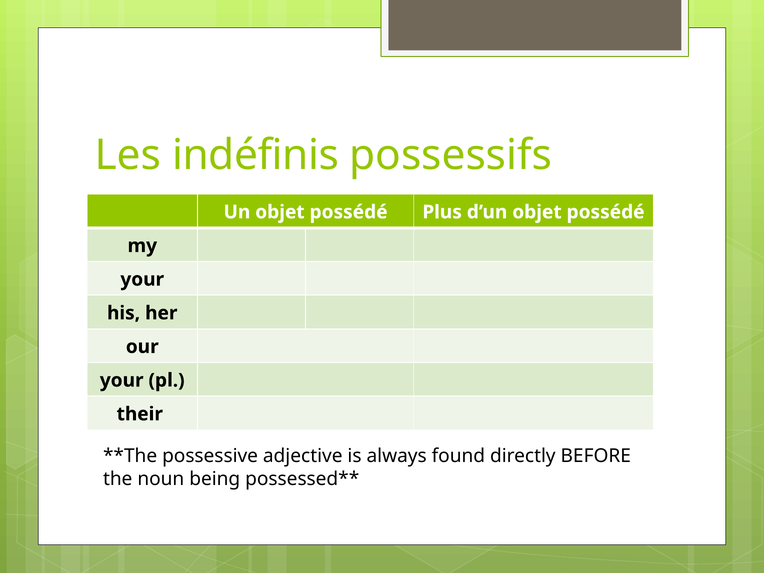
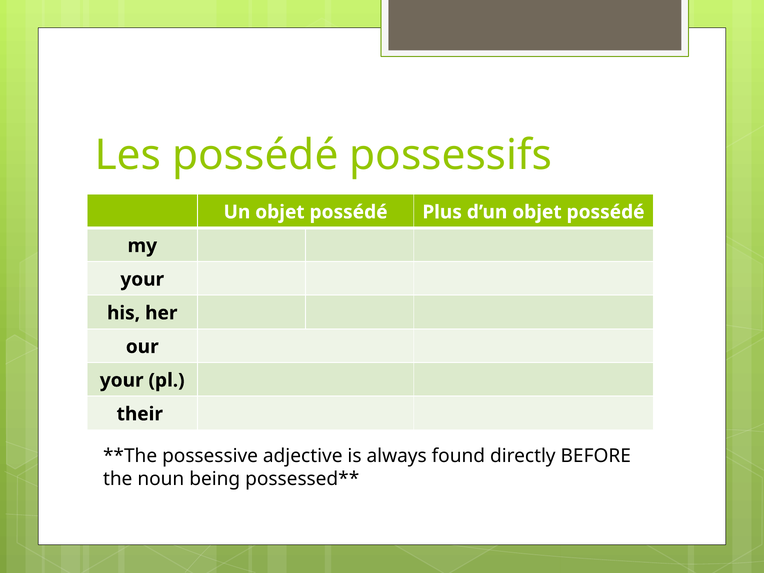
Les indéfinis: indéfinis -> possédé (255, 155)
